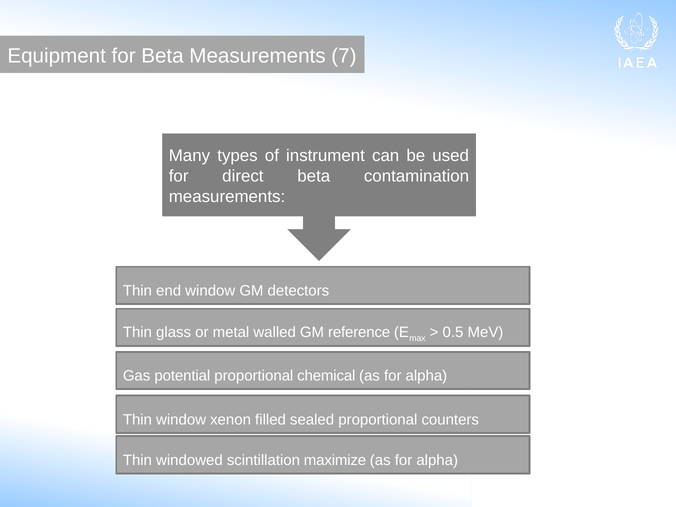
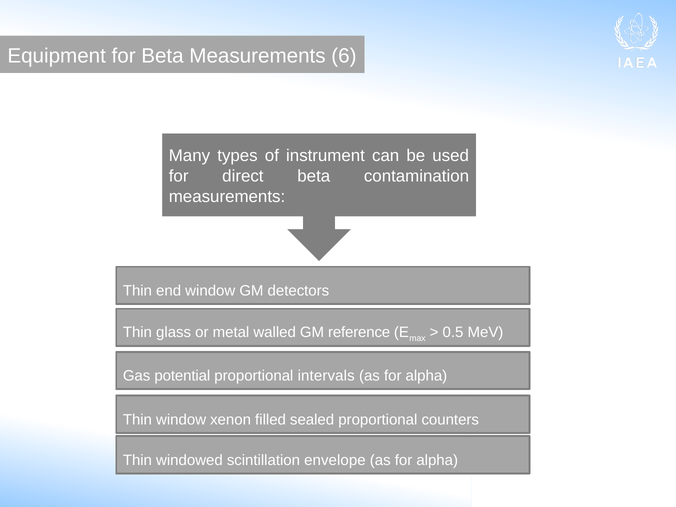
7: 7 -> 6 (344, 56)
chemical: chemical -> intervals (326, 376)
maximize: maximize -> envelope (335, 460)
